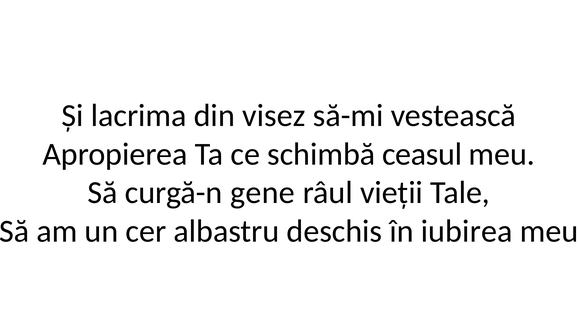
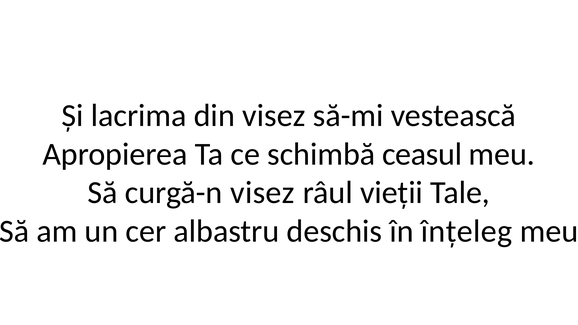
curgă-n gene: gene -> visez (262, 193)
iubirea: iubirea -> înțeleg (467, 231)
